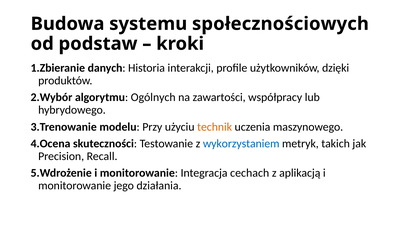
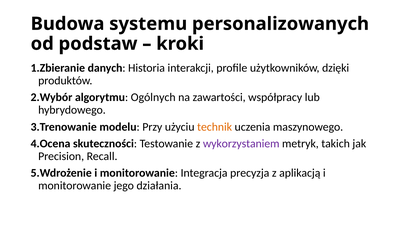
społecznościowych: społecznościowych -> personalizowanych (281, 24)
wykorzystaniem colour: blue -> purple (241, 144)
cechach: cechach -> precyzja (250, 173)
